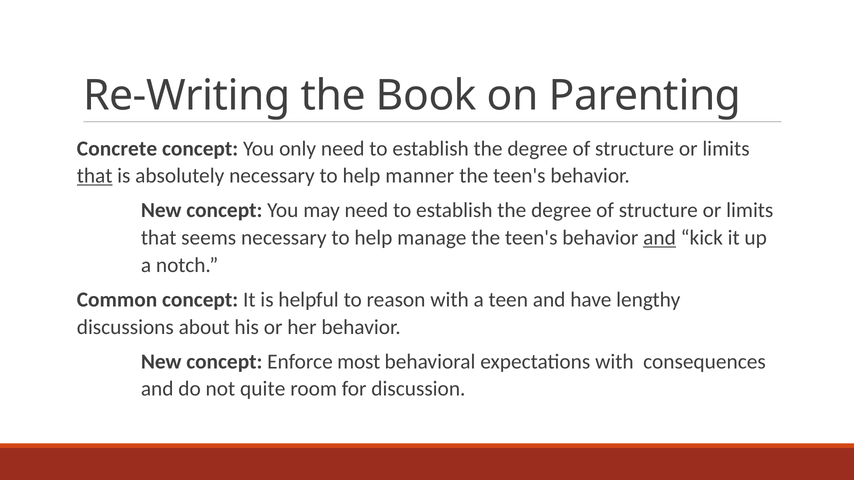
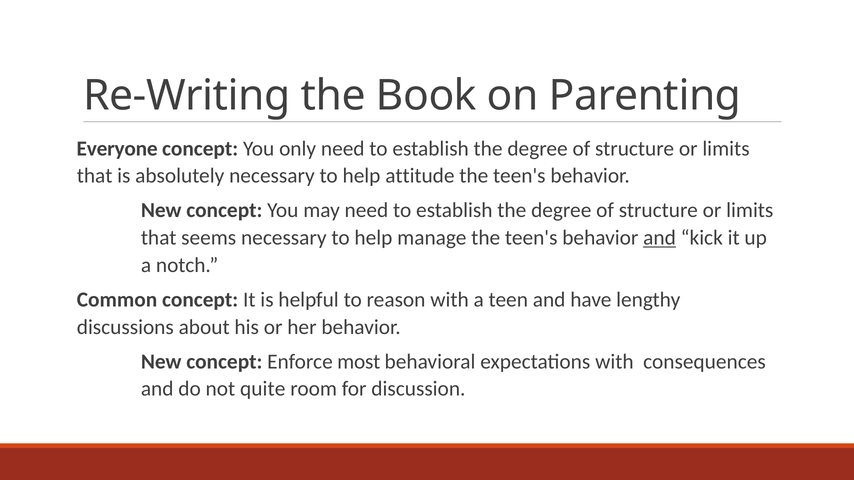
Concrete: Concrete -> Everyone (117, 149)
that underline: present -> none (95, 176)
manner: manner -> attitude (420, 176)
